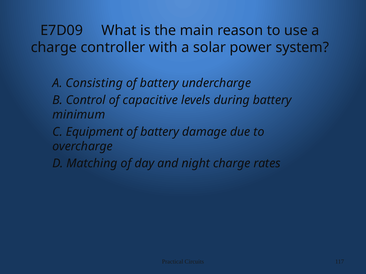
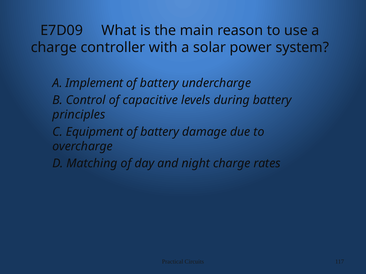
Consisting: Consisting -> Implement (94, 83)
minimum: minimum -> principles (79, 115)
